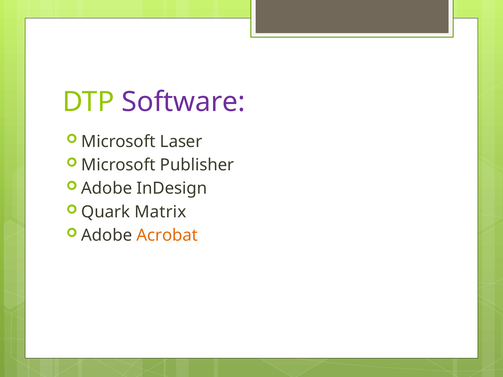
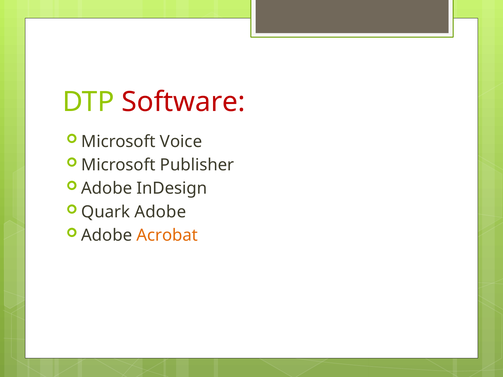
Software colour: purple -> red (183, 102)
Laser: Laser -> Voice (181, 142)
Quark Matrix: Matrix -> Adobe (160, 212)
